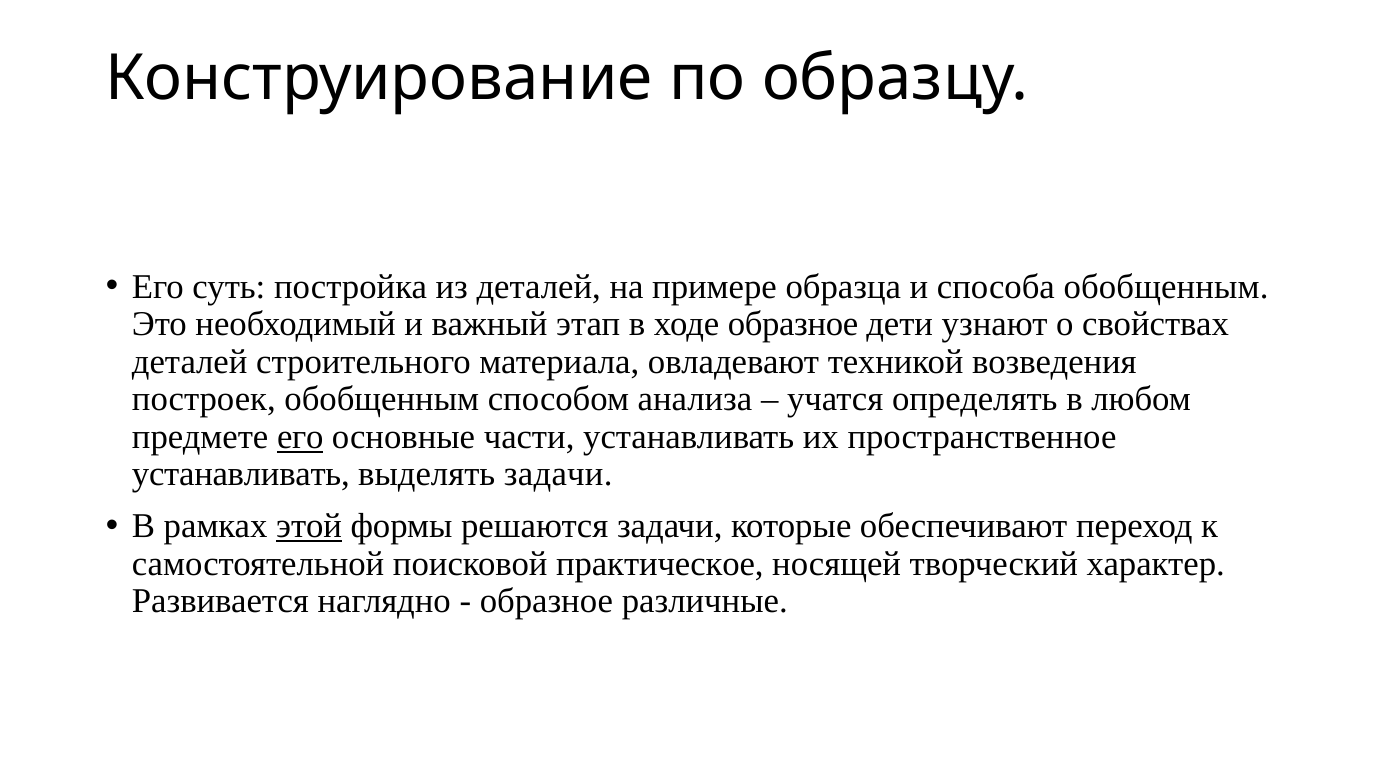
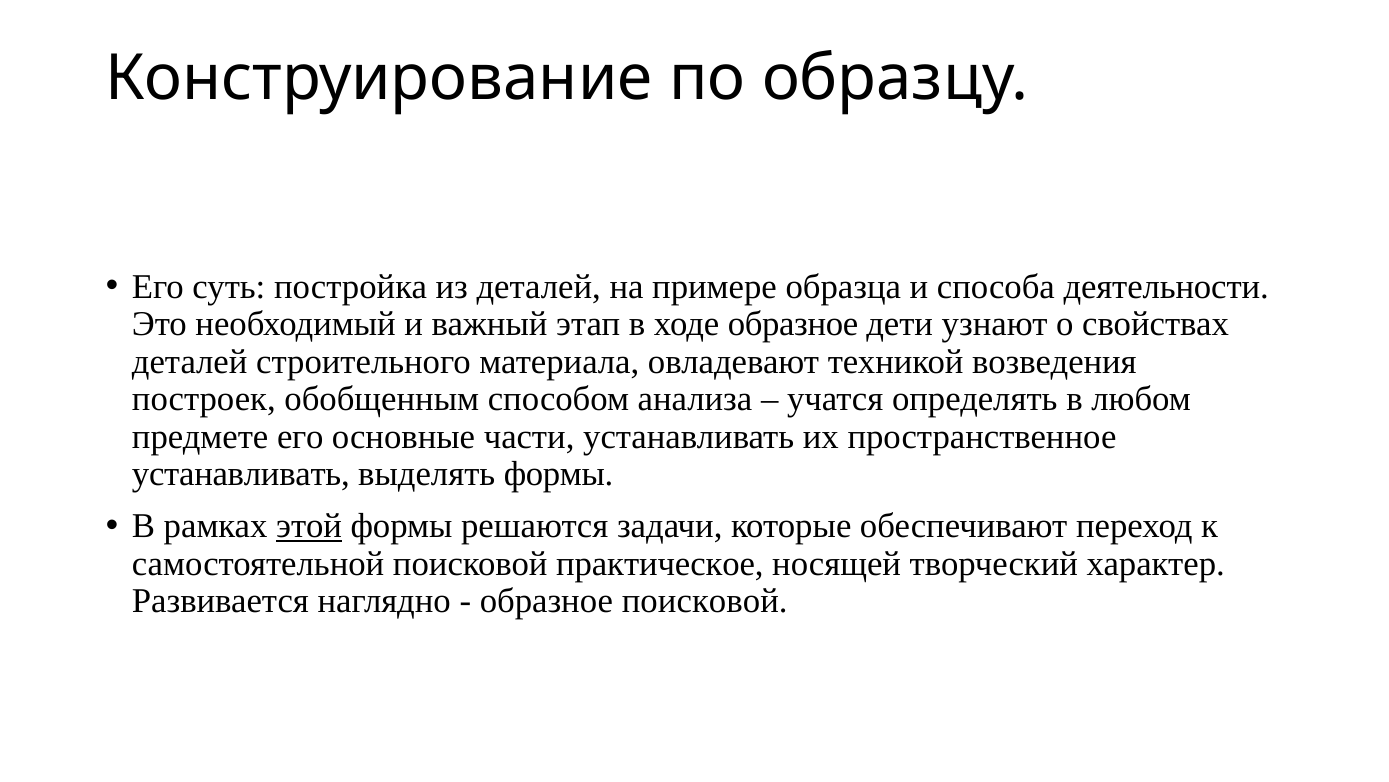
способа обобщенным: обобщенным -> деятельности (1166, 286)
его underline: present -> none (300, 436)
выделять задачи: задачи -> формы (559, 474)
образное различные: различные -> поисковой (705, 601)
